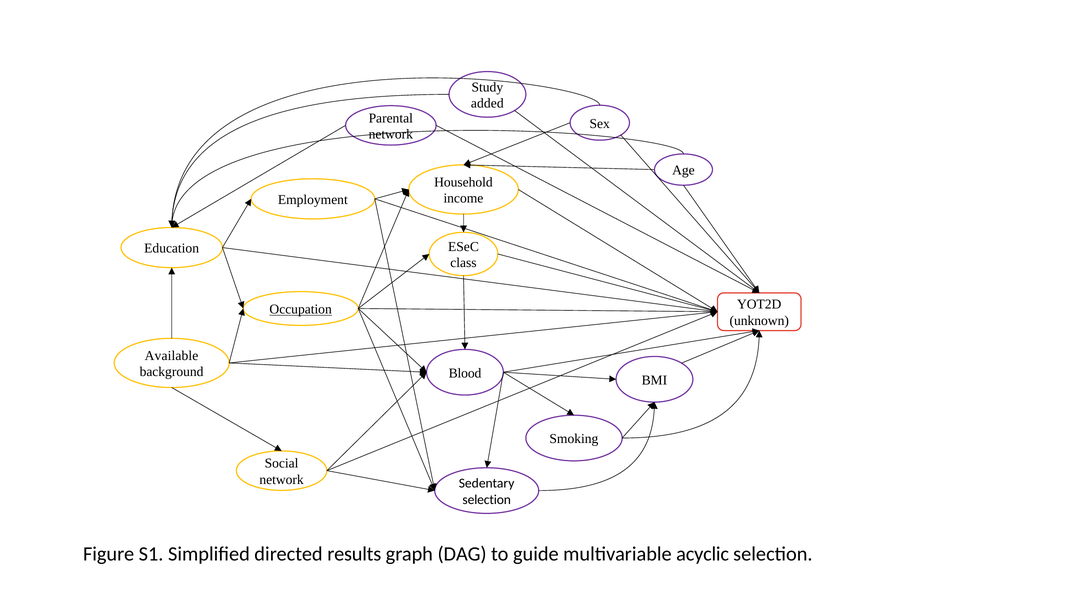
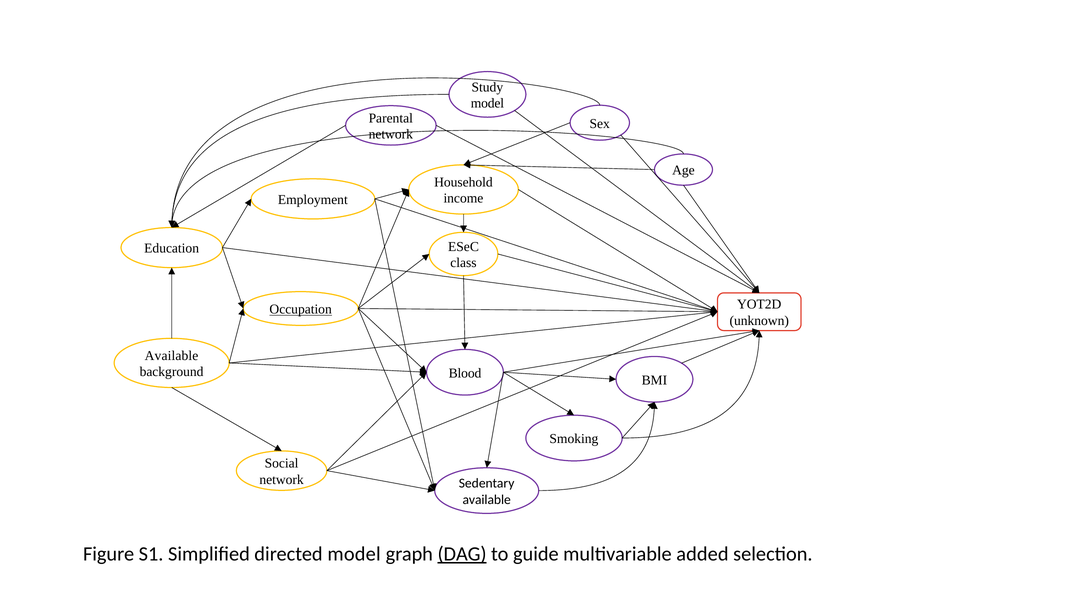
added: added -> model (487, 103)
selection: selection -> available (487, 499)
directed results: results -> model (354, 553)
DAG underline: none -> present (462, 553)
acyclic: acyclic -> added (702, 553)
